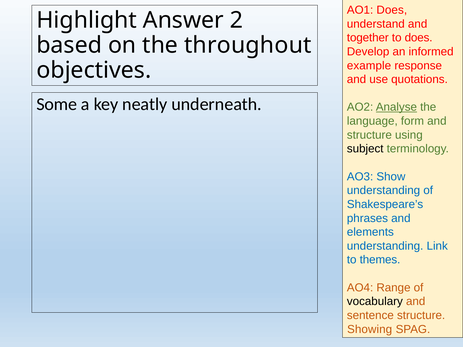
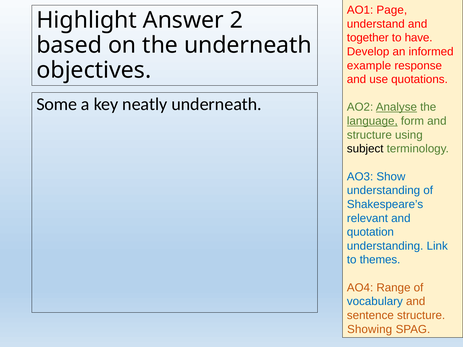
AO1 Does: Does -> Page (392, 10)
to does: does -> have (419, 38)
the throughout: throughout -> underneath (248, 45)
language underline: none -> present (372, 121)
phrases: phrases -> relevant (367, 218)
elements: elements -> quotation (370, 232)
vocabulary colour: black -> blue (375, 302)
